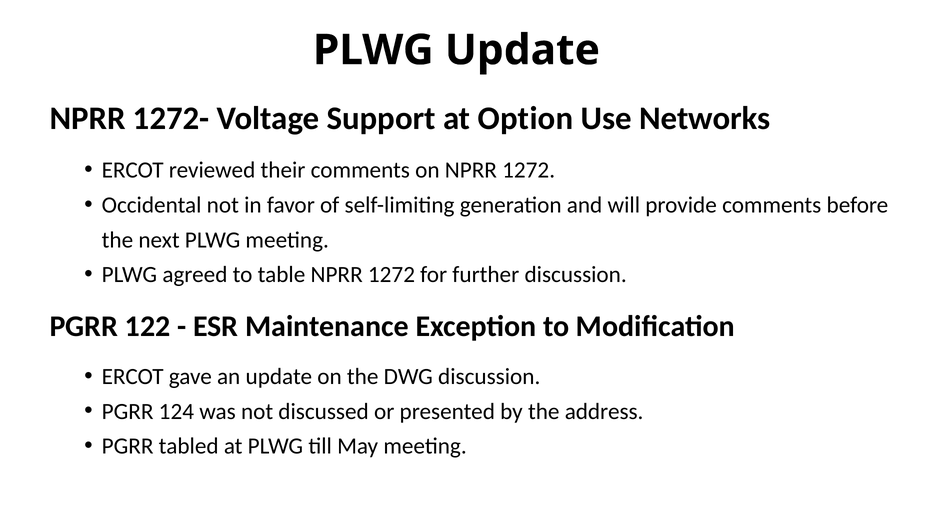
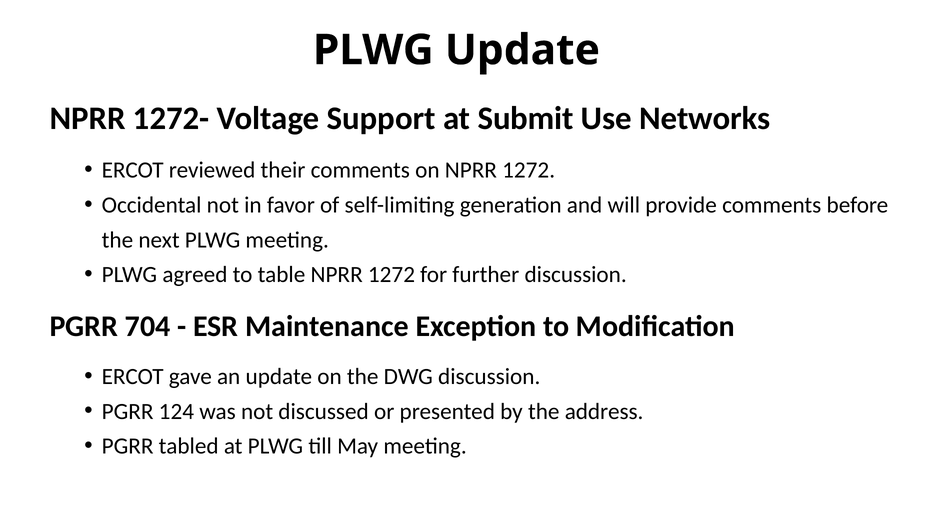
Option: Option -> Submit (526, 118)
122: 122 -> 704 (148, 326)
